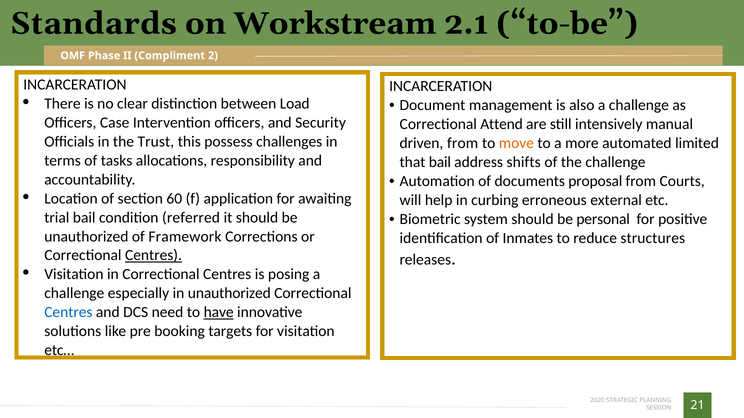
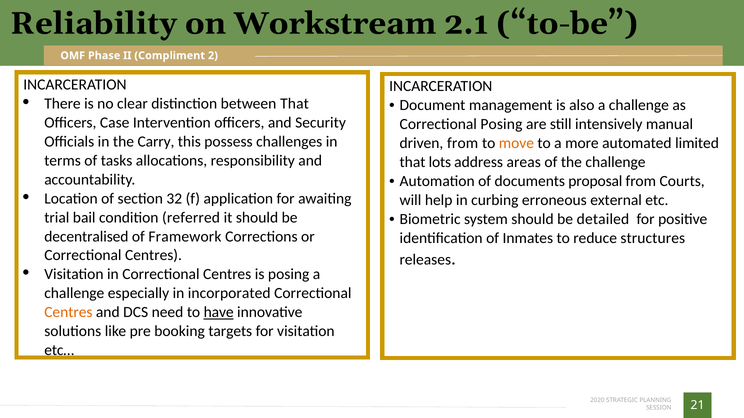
Standards: Standards -> Reliability (94, 24)
between Load: Load -> That (295, 104)
Correctional Attend: Attend -> Posing (501, 124)
Trust: Trust -> Carry (156, 142)
that bail: bail -> lots (440, 162)
shifts: shifts -> areas (524, 162)
60: 60 -> 32 (174, 199)
personal: personal -> detailed (603, 219)
unauthorized: unauthorized -> decentralised (86, 237)
Centres underline: present -> none (153, 256)
in unauthorized: unauthorized -> incorporated (229, 294)
Centres colour: blue -> orange (68, 313)
